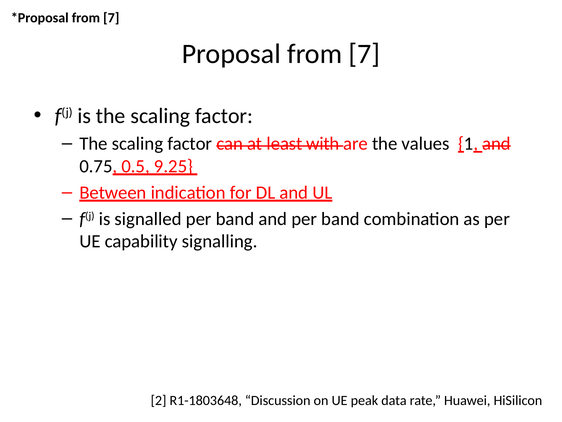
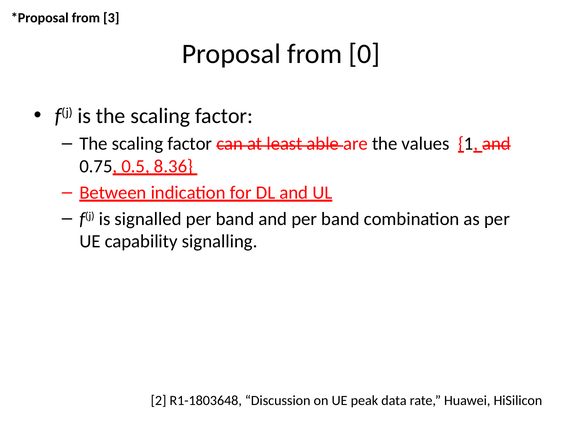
7: 7 -> 3 (111, 18)
Proposal from 7: 7 -> 0 (364, 54)
with: with -> able (323, 144)
9.25: 9.25 -> 8.36 (174, 166)
